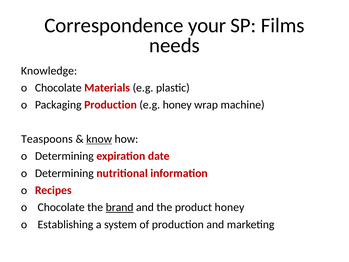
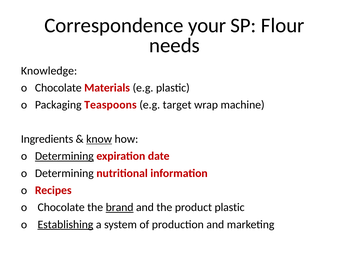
Films: Films -> Flour (283, 25)
Packaging Production: Production -> Teaspoons (110, 105)
e.g honey: honey -> target (177, 105)
Teaspoons: Teaspoons -> Ingredients (47, 139)
Determining underline: none -> present (64, 156)
product honey: honey -> plastic (230, 207)
Establishing underline: none -> present (65, 224)
